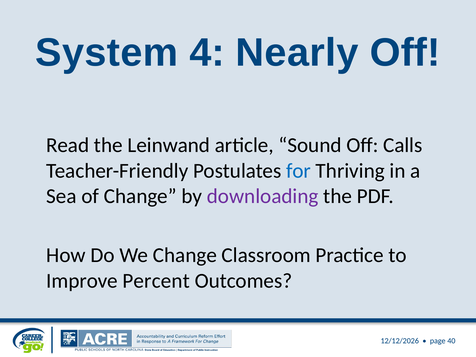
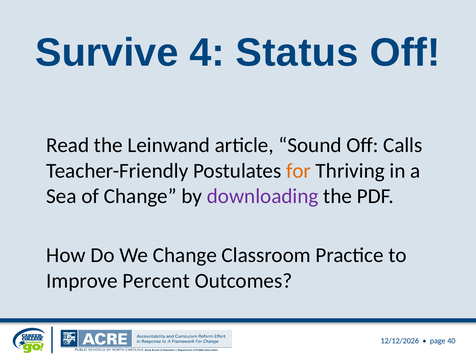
System: System -> Survive (107, 53)
Nearly: Nearly -> Status (297, 53)
for colour: blue -> orange (299, 171)
